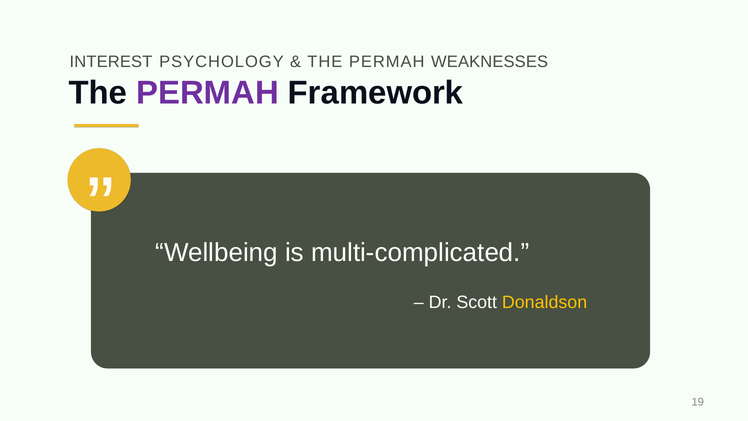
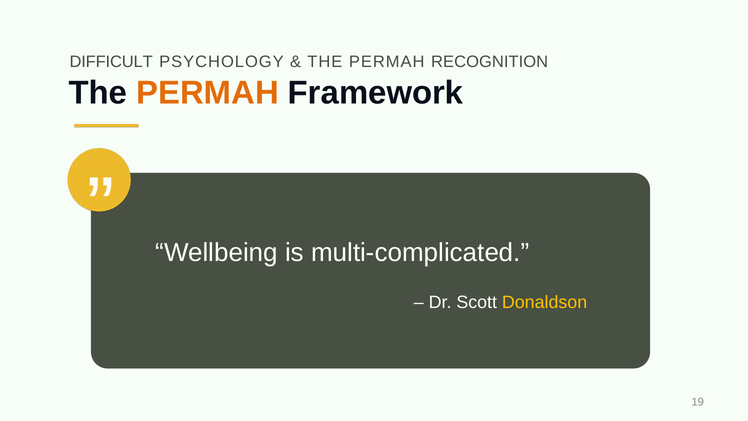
INTEREST: INTEREST -> DIFFICULT (111, 62)
WEAKNESSES: WEAKNESSES -> RECOGNITION (490, 62)
PERMAH colour: purple -> orange (208, 93)
